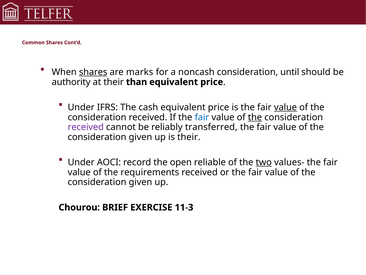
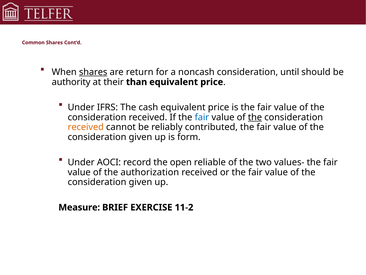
marks: marks -> return (140, 72)
value underline: present -> none (285, 107)
received colour: purple -> orange (86, 127)
transferred: transferred -> contributed (211, 127)
is their: their -> form (189, 137)
two underline: present -> none (264, 162)
requirements: requirements -> authorization (150, 172)
Chourou: Chourou -> Measure (79, 207)
11-3: 11-3 -> 11-2 (184, 207)
